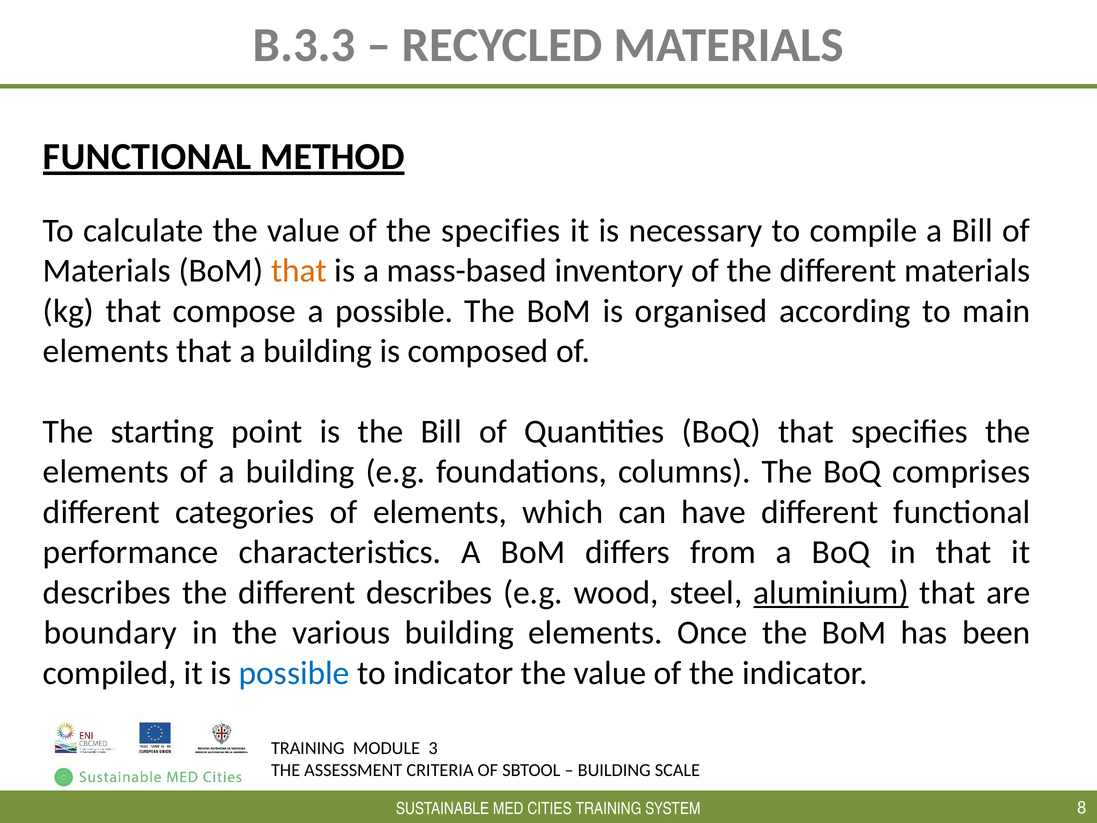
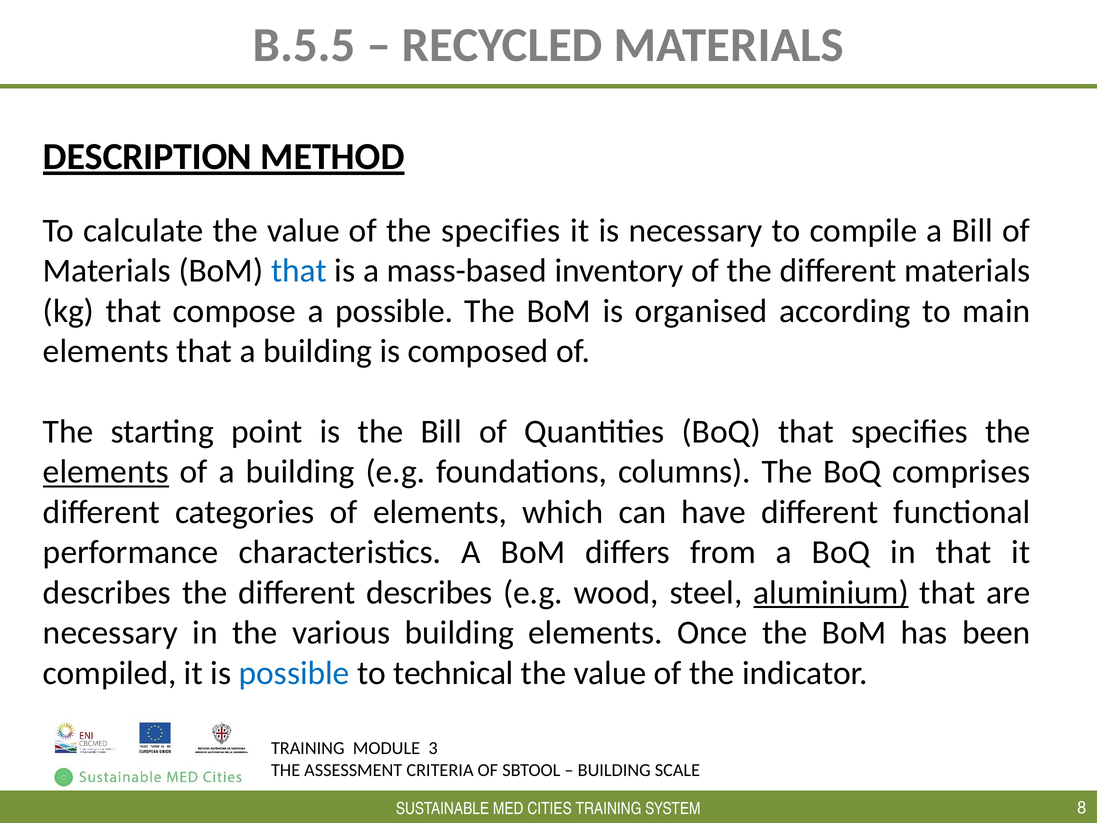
B.3.3: B.3.3 -> B.5.5 (304, 45)
FUNCTIONAL: FUNCTIONAL -> DESCRIPTION (147, 157)
that colour: orange -> blue (299, 271)
elements underline: none -> present (106, 472)
boundary: boundary -> necessary (110, 633)
to indicator: indicator -> technical (453, 673)
